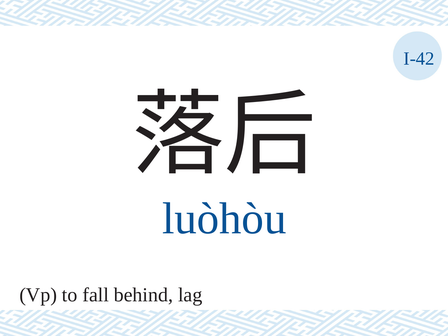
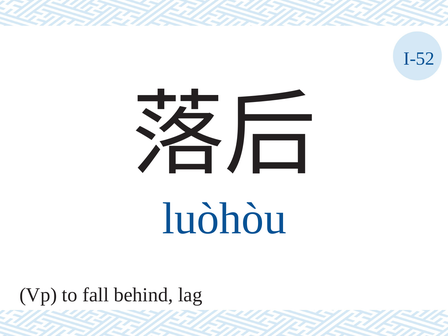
I-42: I-42 -> I-52 (419, 59)
